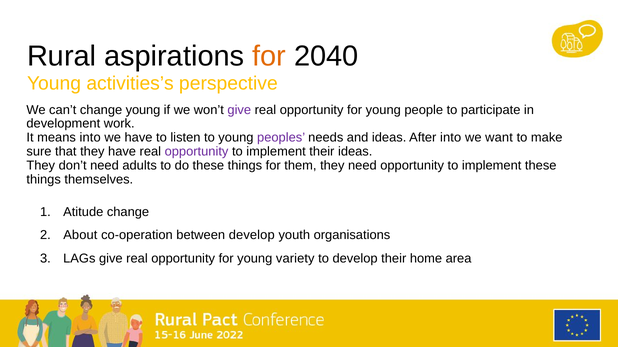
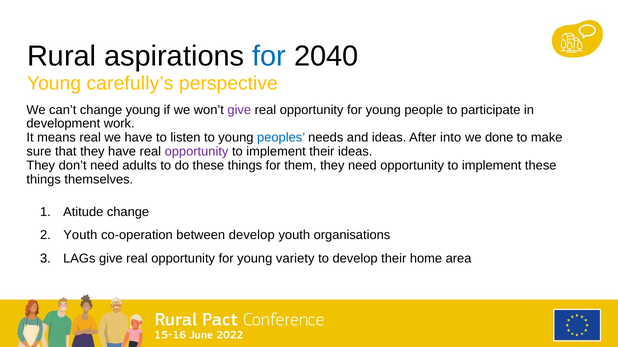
for colour: orange -> blue (269, 56)
activities’s: activities’s -> carefully’s (130, 83)
means into: into -> real (90, 138)
peoples colour: purple -> blue (281, 138)
want: want -> done (499, 138)
About: About -> Youth (80, 236)
